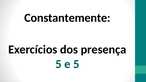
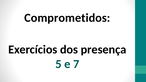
Constantemente: Constantemente -> Comprometidos (67, 18)
e 5: 5 -> 7 (76, 64)
